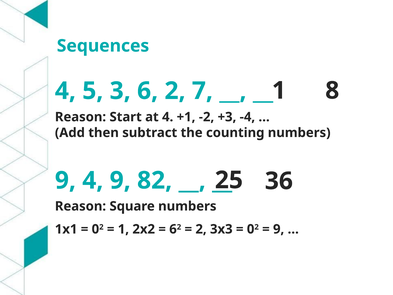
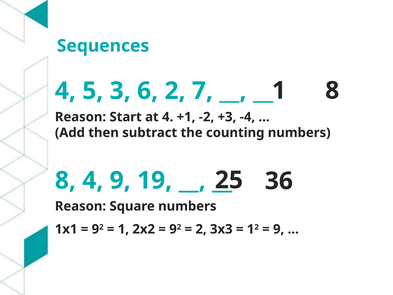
9: 9 -> 8 (65, 180)
82: 82 -> 19 (155, 180)
0: 0 -> 9 (95, 229)
6: 6 -> 9 (173, 229)
0: 0 -> 1 (251, 229)
